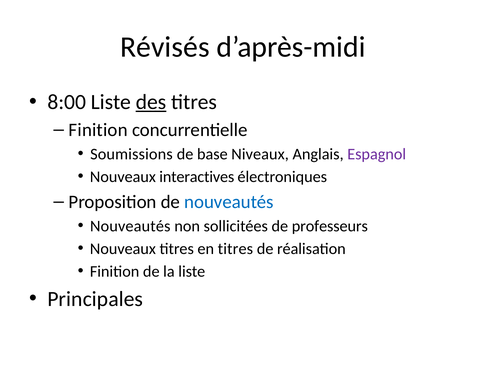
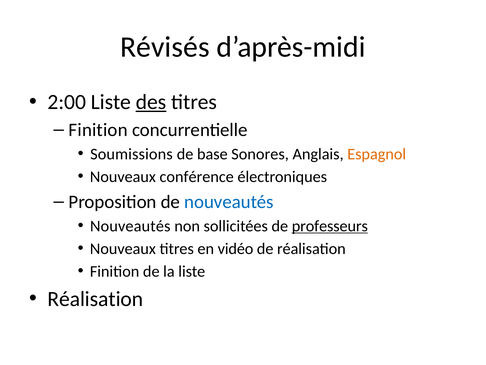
8:00: 8:00 -> 2:00 (67, 102)
Niveaux: Niveaux -> Sonores (260, 154)
Espagnol colour: purple -> orange (377, 154)
interactives: interactives -> conférence (197, 177)
professeurs underline: none -> present (330, 226)
en titres: titres -> vidéo (236, 248)
Principales: Principales -> Réalisation (95, 298)
